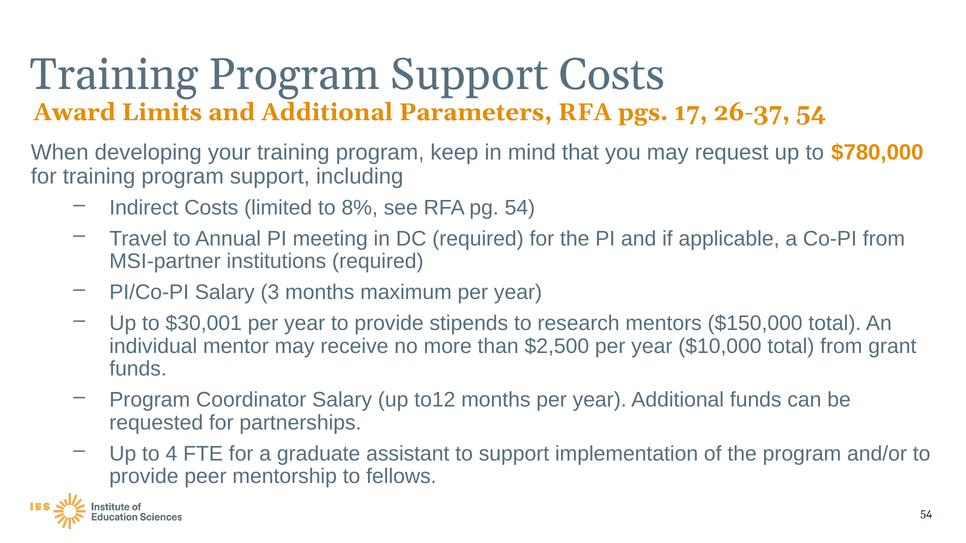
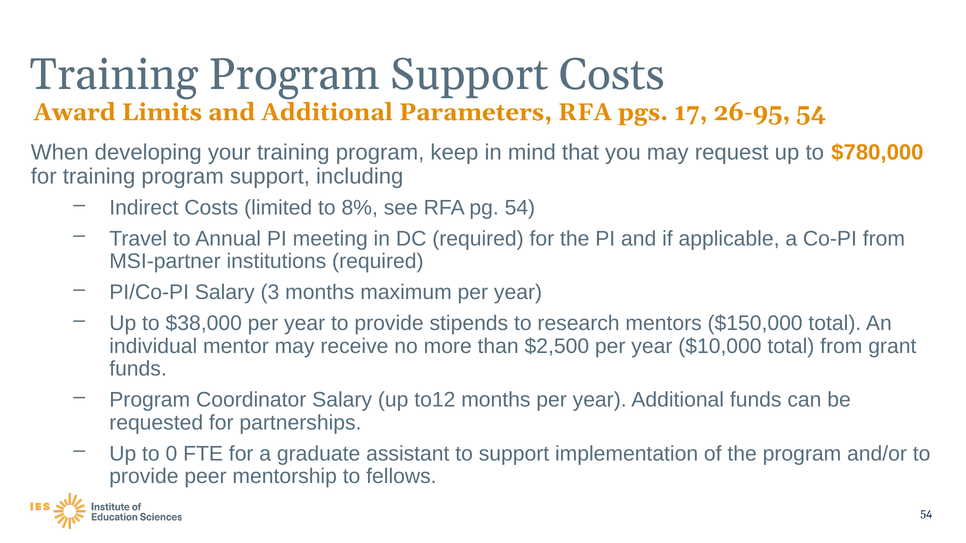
26-37: 26-37 -> 26-95 (752, 112)
$30,001: $30,001 -> $38,000 (204, 324)
4: 4 -> 0 (171, 454)
